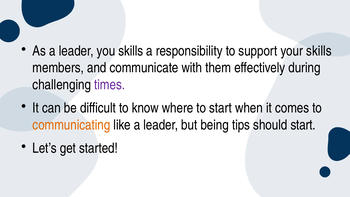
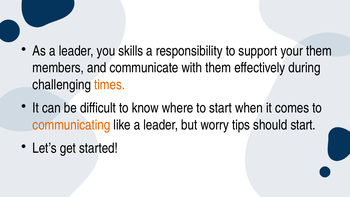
your skills: skills -> them (319, 51)
times colour: purple -> orange (110, 85)
being: being -> worry (215, 125)
